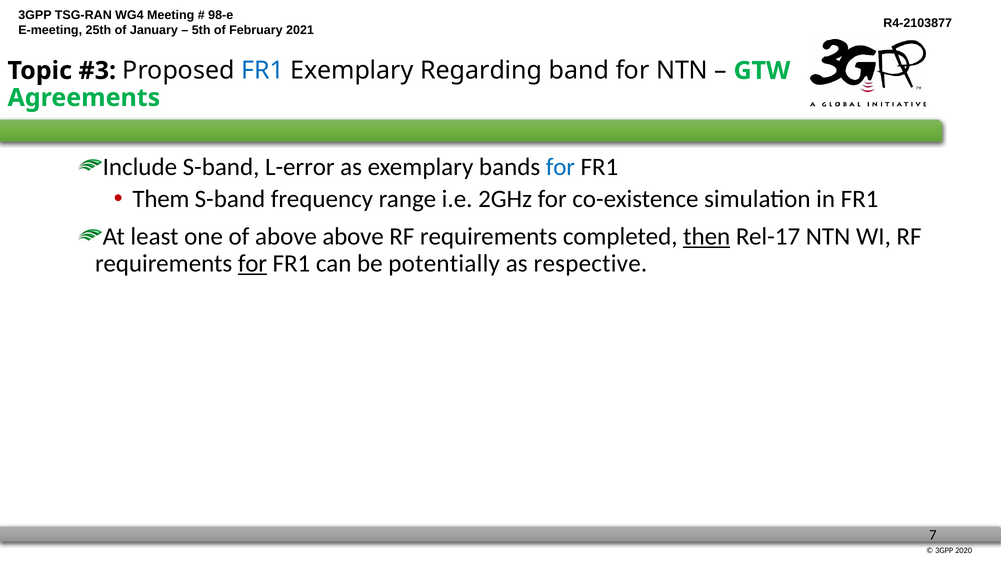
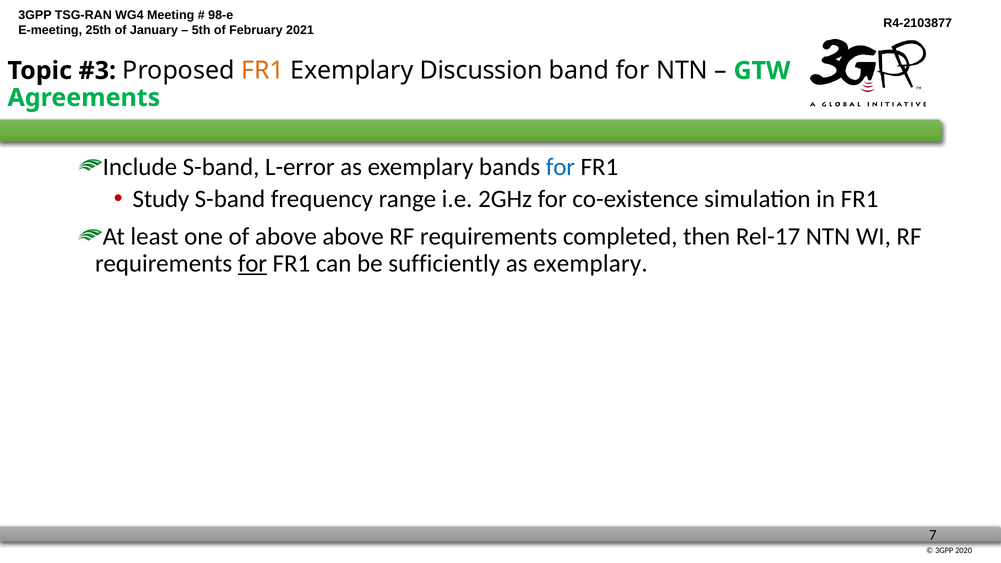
FR1 colour: blue -> orange (262, 71)
Regarding: Regarding -> Discussion (481, 71)
Them: Them -> Study (161, 199)
then underline: present -> none (707, 237)
potentially: potentially -> sufficiently (444, 264)
respective: respective -> exemplary (590, 264)
